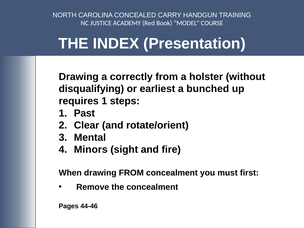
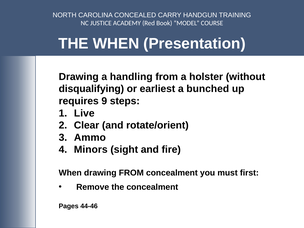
THE INDEX: INDEX -> WHEN (116, 44)
correctly: correctly -> handling (131, 77)
requires 1: 1 -> 9 (104, 101)
Past: Past -> Live (84, 113)
Mental: Mental -> Ammo (90, 137)
